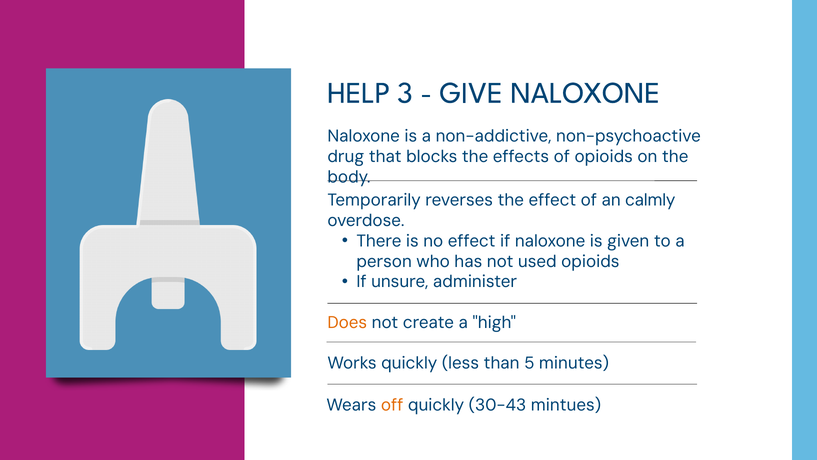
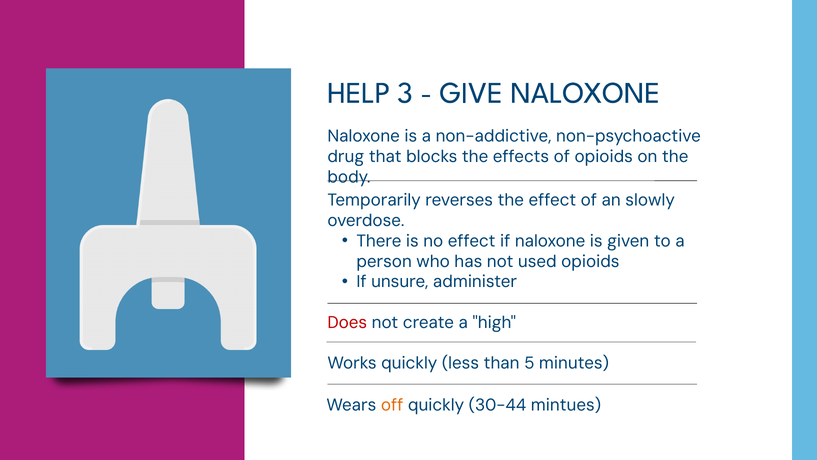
calmly: calmly -> slowly (650, 200)
Does colour: orange -> red (347, 322)
30-43: 30-43 -> 30-44 (497, 405)
